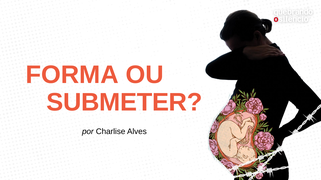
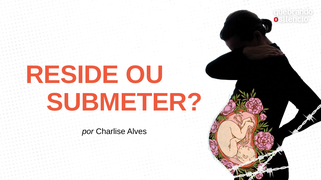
FORMA: FORMA -> RESIDE (72, 75)
